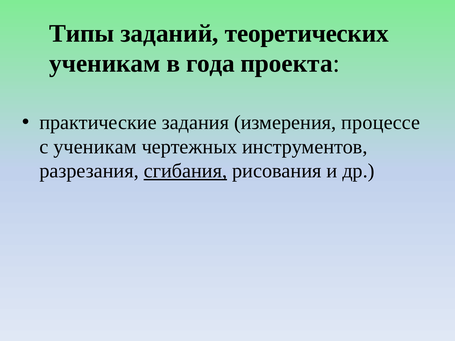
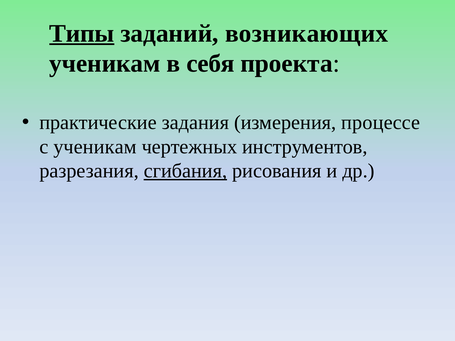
Типы underline: none -> present (82, 33)
теоретических: теоретических -> возникающих (307, 33)
года: года -> себя (210, 64)
